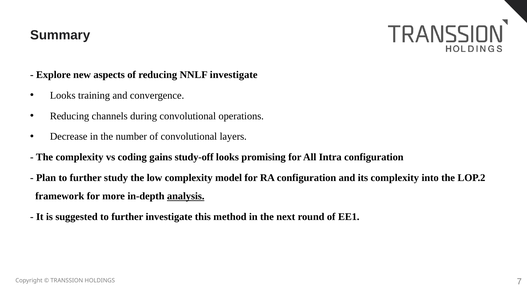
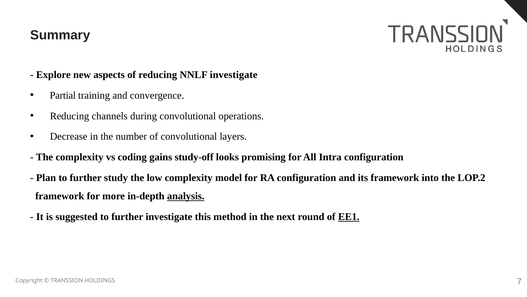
Looks: Looks -> Partial (63, 95)
its complexity: complexity -> framework (395, 177)
EE1 underline: none -> present (349, 216)
